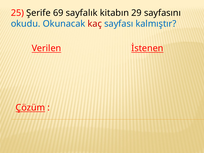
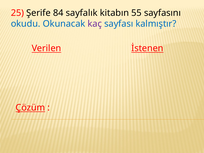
69: 69 -> 84 (58, 13)
29: 29 -> 55 (136, 13)
kaç colour: red -> purple (95, 24)
